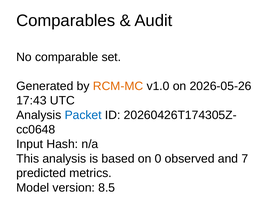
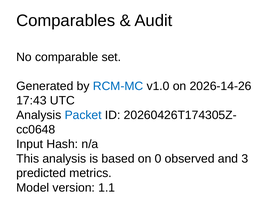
RCM-MC colour: orange -> blue (118, 86)
2026-05-26: 2026-05-26 -> 2026-14-26 (221, 86)
7: 7 -> 3 (245, 159)
8.5: 8.5 -> 1.1 (107, 188)
